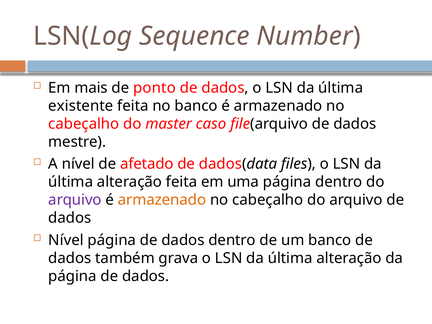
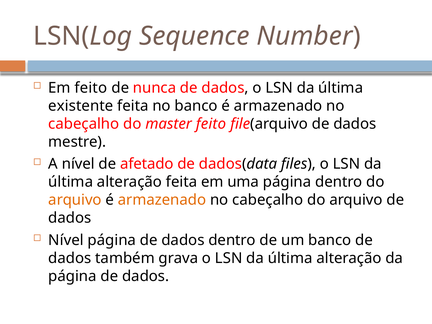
Em mais: mais -> feito (91, 88)
ponto: ponto -> nunca (155, 88)
master caso: caso -> feito (211, 124)
arquivo colour: purple -> orange (75, 200)
